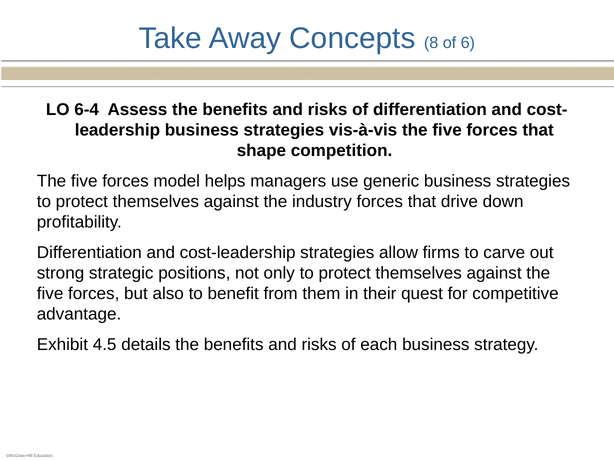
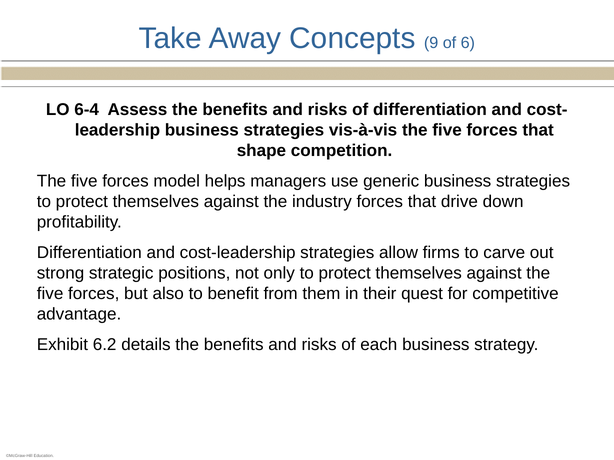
8: 8 -> 9 (431, 43)
4.5: 4.5 -> 6.2 (105, 345)
